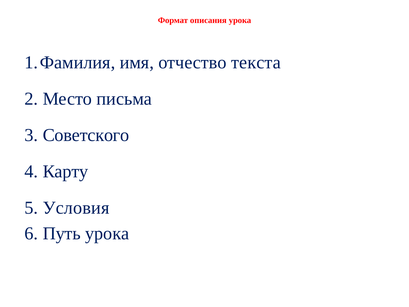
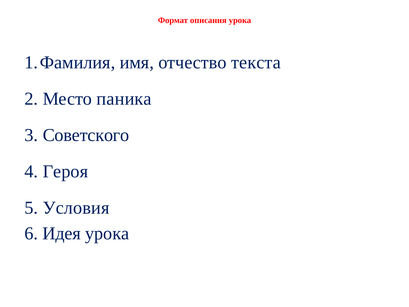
письма: письма -> паника (124, 99)
Карту: Карту -> Героя (65, 171)
Путь: Путь -> Идея (62, 233)
